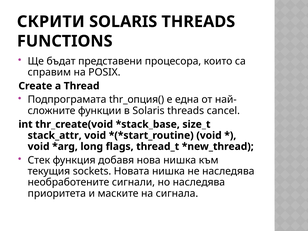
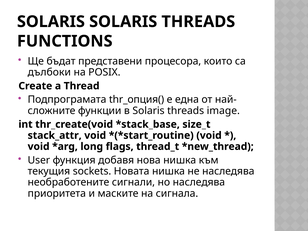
СКРИТИ: СКРИТИ -> SOLARIS (51, 22)
справим: справим -> дълбоки (49, 72)
cancel: cancel -> image (223, 111)
Стек: Стек -> User (39, 160)
